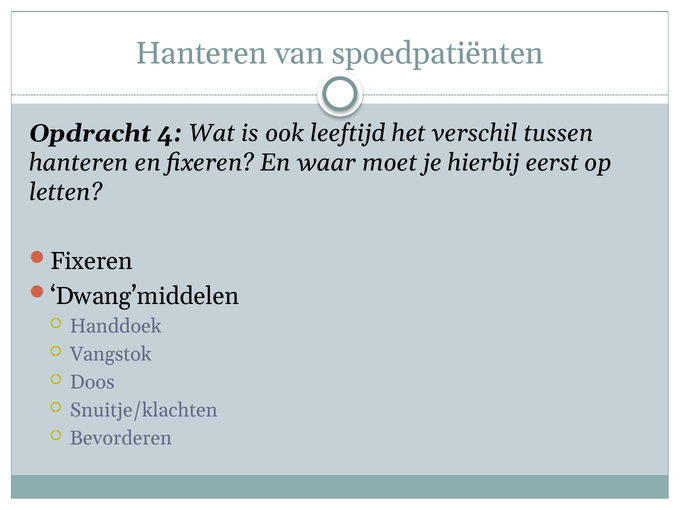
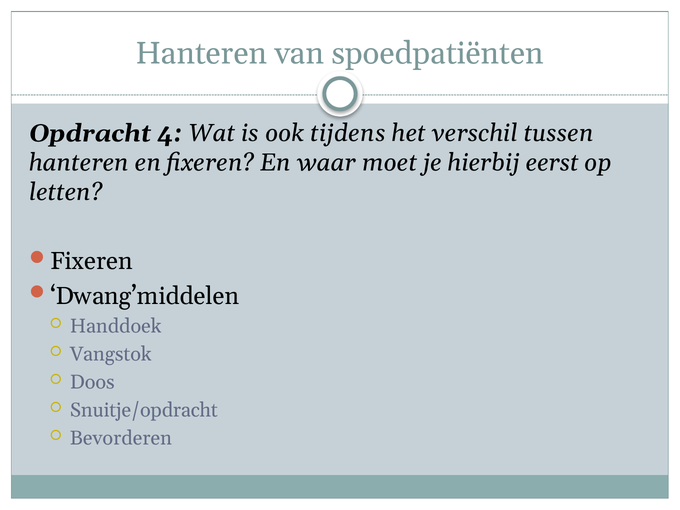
leeftijd: leeftijd -> tijdens (348, 133)
Snuitje/klachten: Snuitje/klachten -> Snuitje/opdracht (144, 410)
